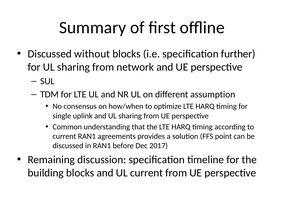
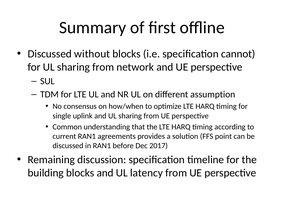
further: further -> cannot (238, 54)
UL current: current -> latency (146, 173)
